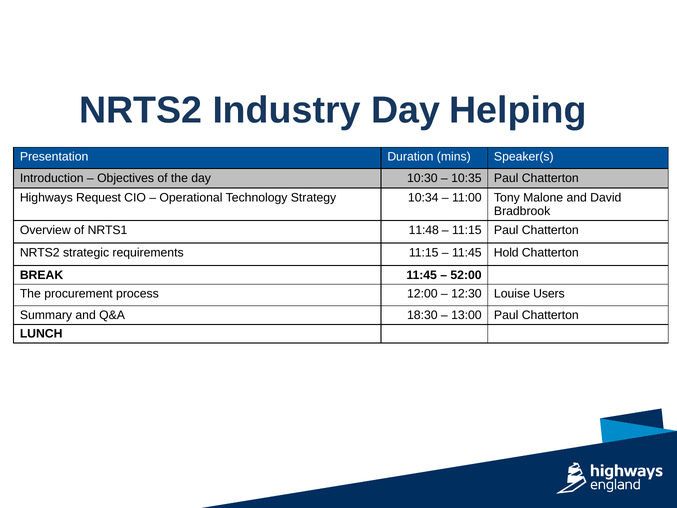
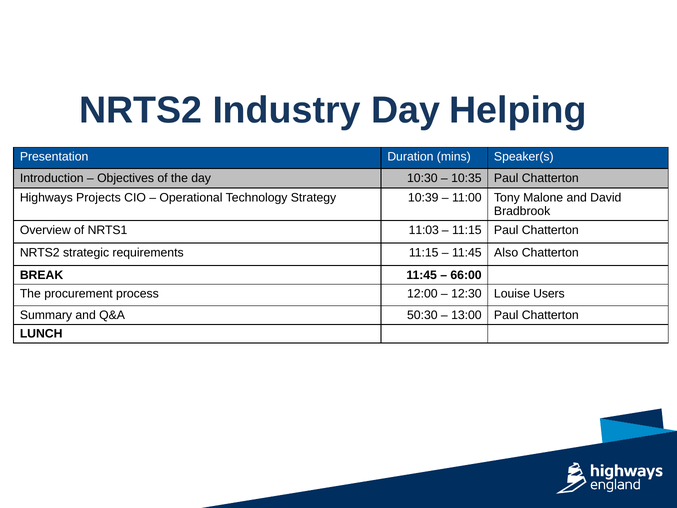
Request: Request -> Projects (98, 198)
10:34: 10:34 -> 10:39 (423, 198)
11:48: 11:48 -> 11:03 (424, 230)
Hold: Hold -> Also (506, 252)
52:00: 52:00 -> 66:00 (466, 275)
18:30: 18:30 -> 50:30 (422, 315)
